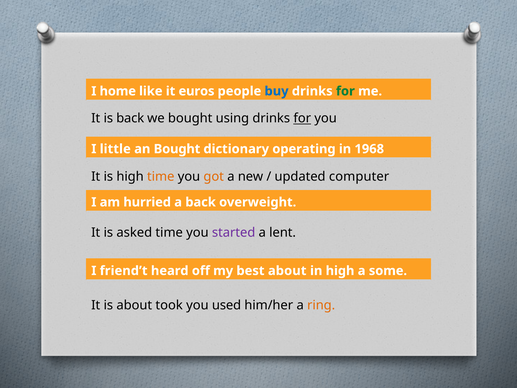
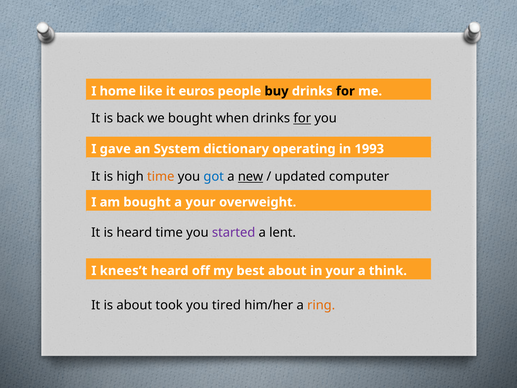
buy colour: blue -> black (277, 91)
for colour: green -> black (345, 91)
using: using -> when (232, 118)
little: little -> gave (115, 149)
an Bought: Bought -> System (177, 149)
1968: 1968 -> 1993 (369, 149)
got colour: orange -> blue (214, 177)
new underline: none -> present (251, 177)
am hurried: hurried -> bought (147, 202)
a back: back -> your (200, 202)
is asked: asked -> heard (134, 232)
friend’t: friend’t -> knees’t (124, 271)
in high: high -> your (340, 271)
some: some -> think (388, 271)
used: used -> tired (226, 305)
